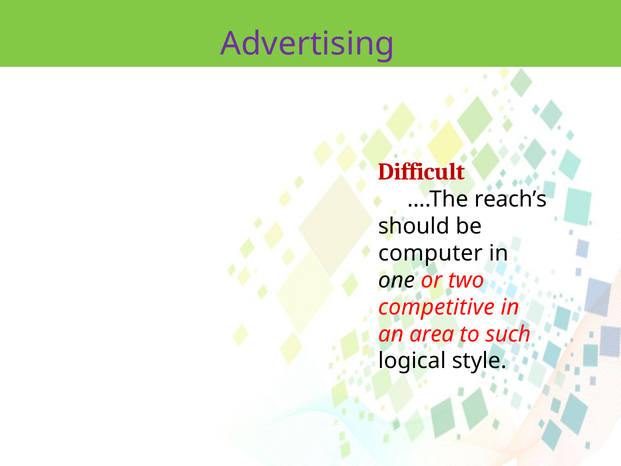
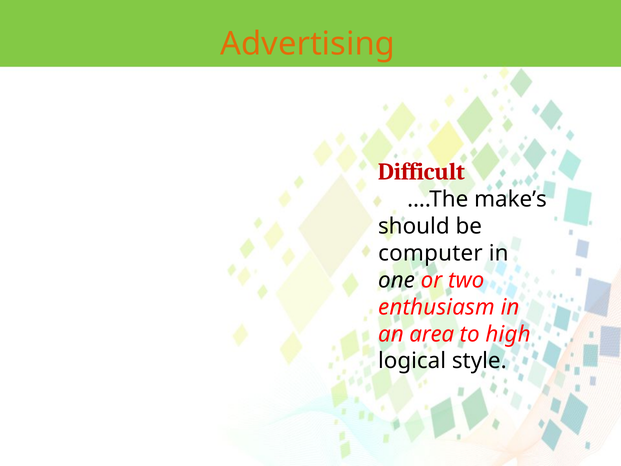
Advertising colour: purple -> orange (308, 44)
reach’s: reach’s -> make’s (511, 199)
competitive: competitive -> enthusiasm (436, 307)
such: such -> high (508, 334)
